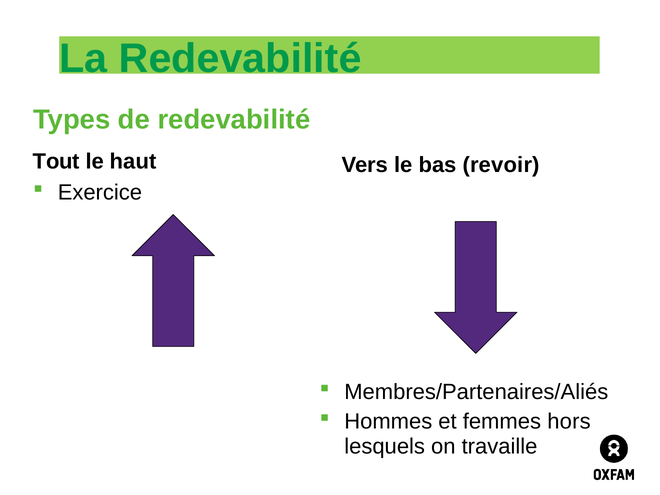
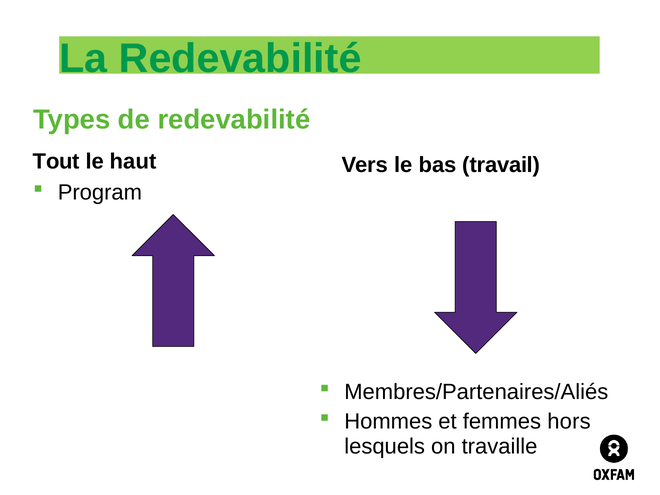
revoir: revoir -> travail (501, 165)
Exercice: Exercice -> Program (100, 193)
